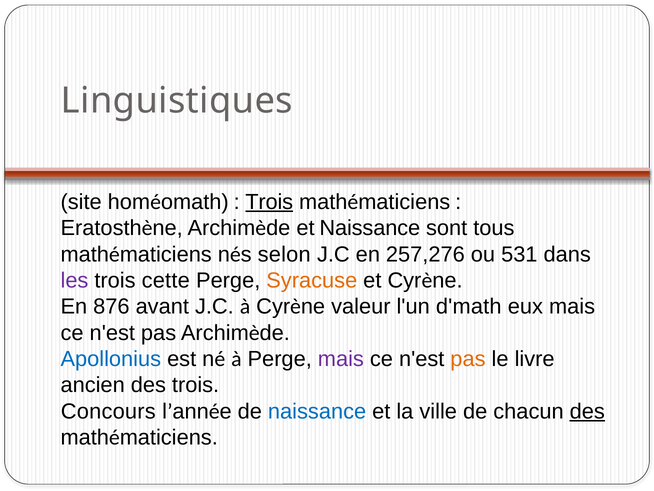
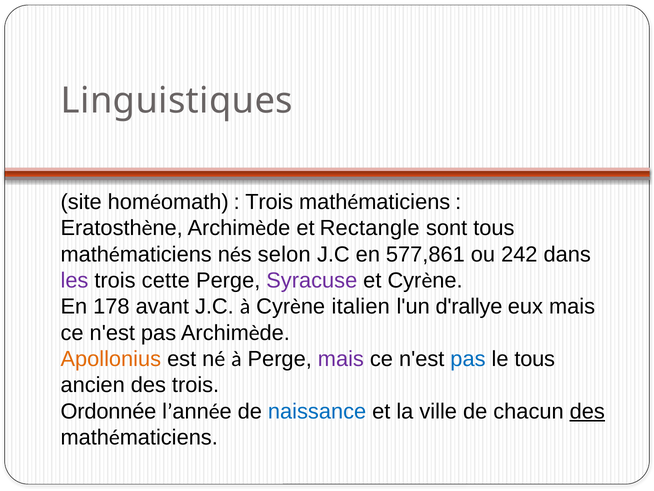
Trois underline: present -> none (269, 202)
et Naissance: Naissance -> Rectangle (370, 228)
257,276: 257,276 -> 577,861 (425, 254)
531: 531 -> 242 (519, 254)
Syracuse colour: orange -> purple (312, 280)
876: 876 -> 178 (111, 306)
valeur: valeur -> italien (361, 306)
d'math: d'math -> d'rallye (469, 306)
Apollonius colour: blue -> orange (111, 359)
pas colour: orange -> blue (468, 359)
le livre: livre -> tous (535, 359)
Concours: Concours -> Ordonnée (108, 411)
